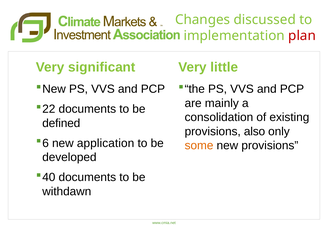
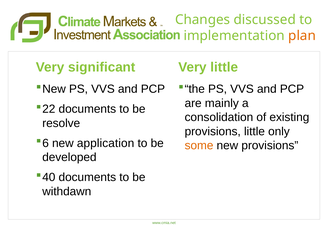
plan colour: red -> orange (302, 36)
defined: defined -> resolve (61, 123)
provisions also: also -> little (254, 131)
